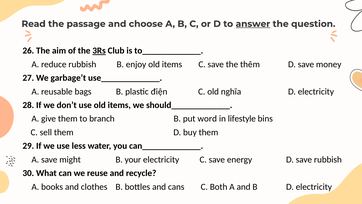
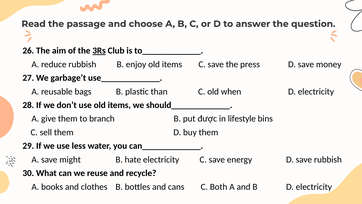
answer underline: present -> none (253, 24)
thêm: thêm -> press (250, 64)
điện: điện -> than (159, 91)
nghĩa: nghĩa -> when (231, 91)
word: word -> được (207, 119)
your: your -> hate (133, 159)
